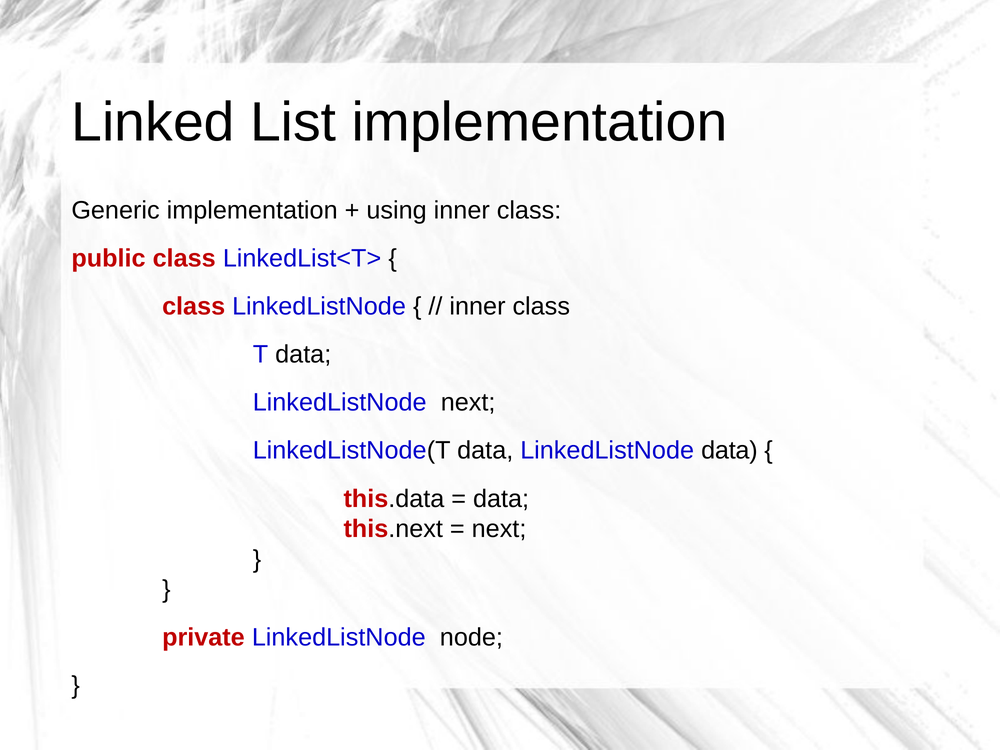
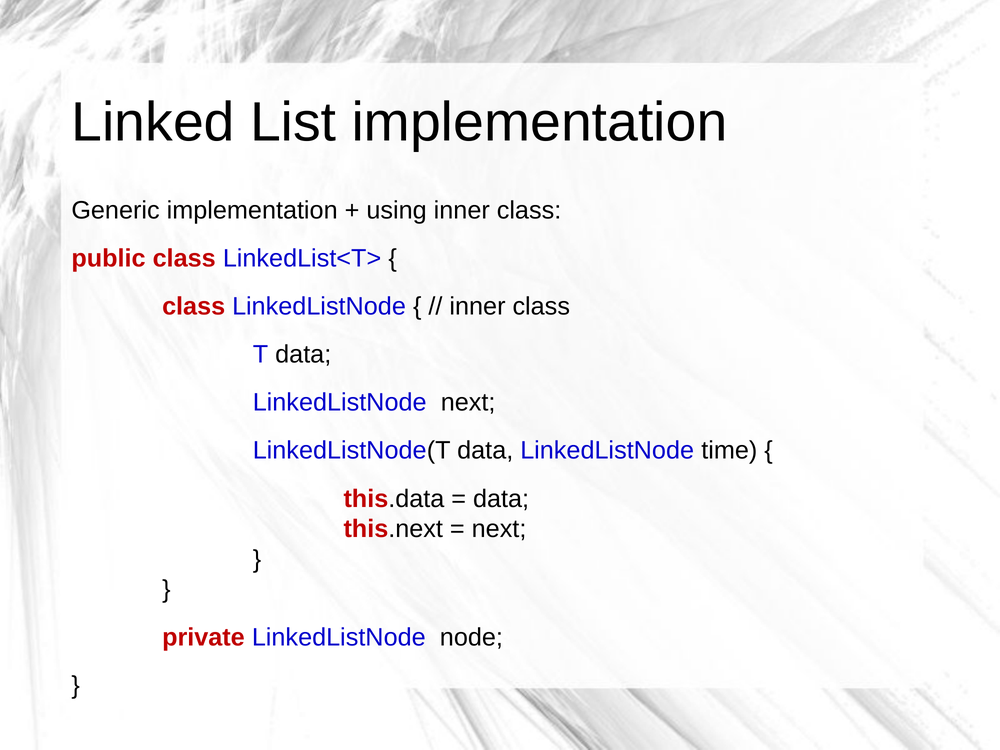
LinkedListNode data: data -> time (729, 451)
